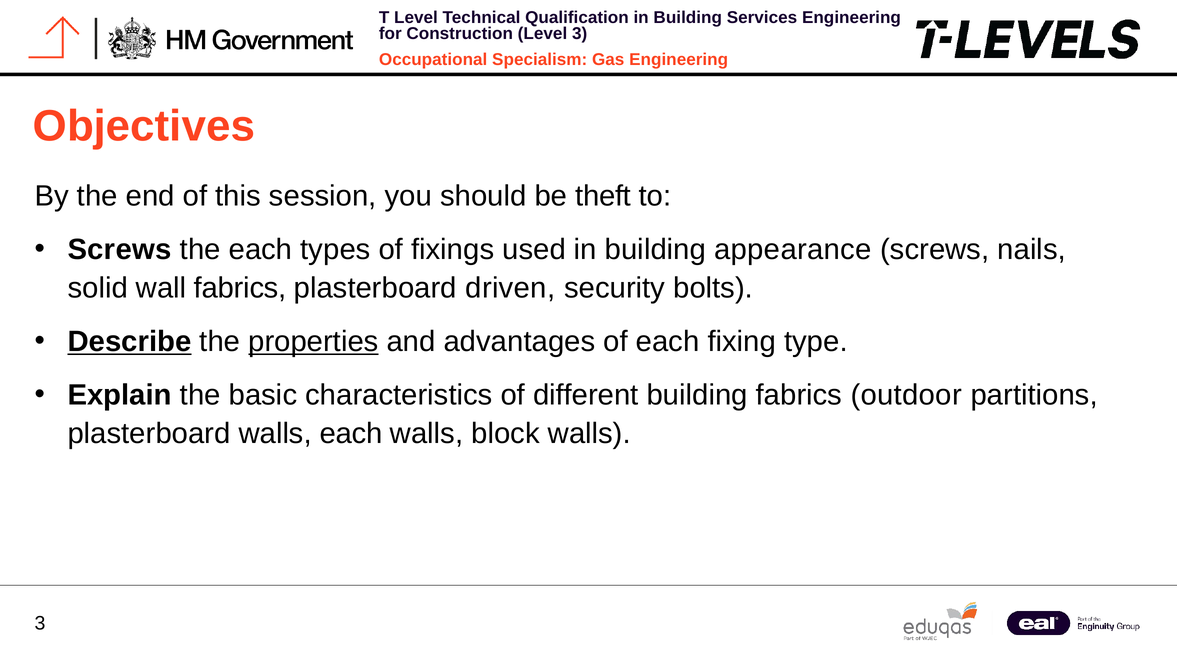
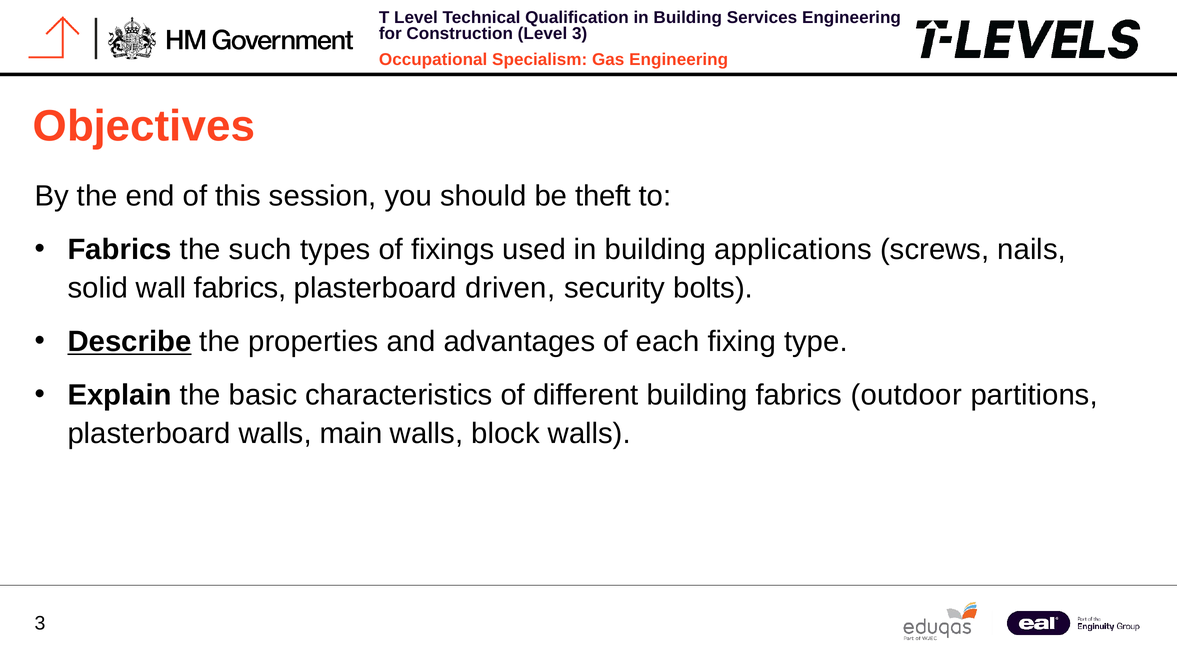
Screws: Screws -> Fabrics (120, 250)
the each: each -> such (260, 250)
appearance: appearance -> applications (793, 250)
properties underline: present -> none (313, 342)
walls each: each -> main (351, 434)
